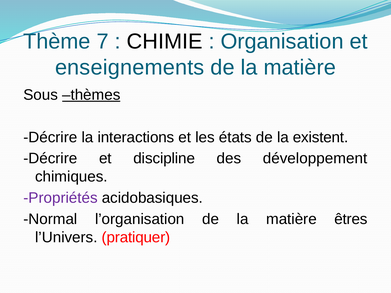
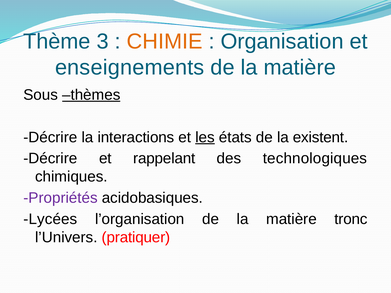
7: 7 -> 3 (103, 41)
CHIMIE colour: black -> orange (165, 41)
les underline: none -> present (205, 137)
discipline: discipline -> rappelant (164, 159)
développement: développement -> technologiques (315, 159)
Normal: Normal -> Lycées (50, 219)
êtres: êtres -> tronc (351, 219)
